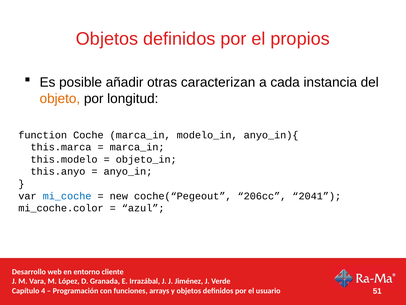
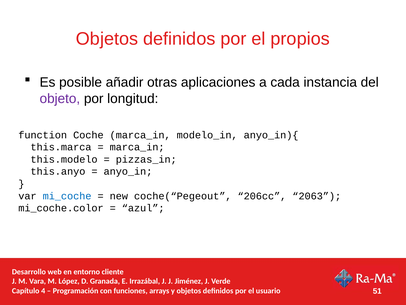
caracterizan: caracterizan -> aplicaciones (218, 82)
objeto colour: orange -> purple (60, 98)
objeto_in: objeto_in -> pizzas_in (146, 159)
2041: 2041 -> 2063 (317, 196)
